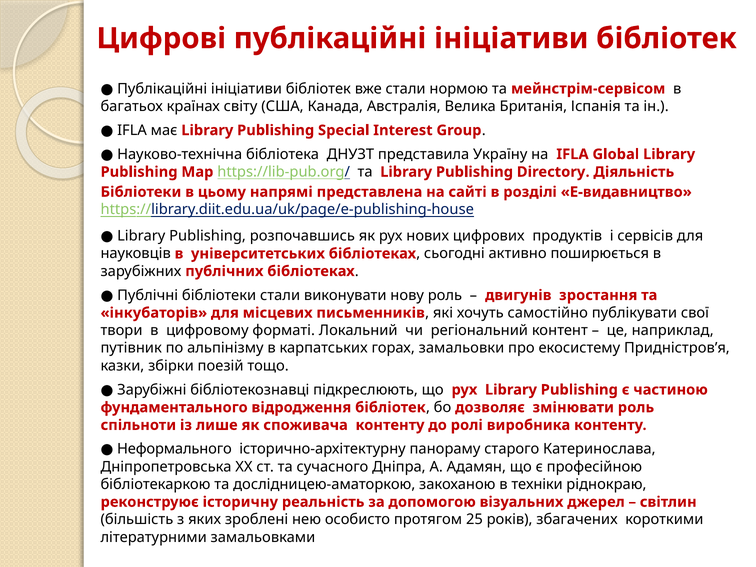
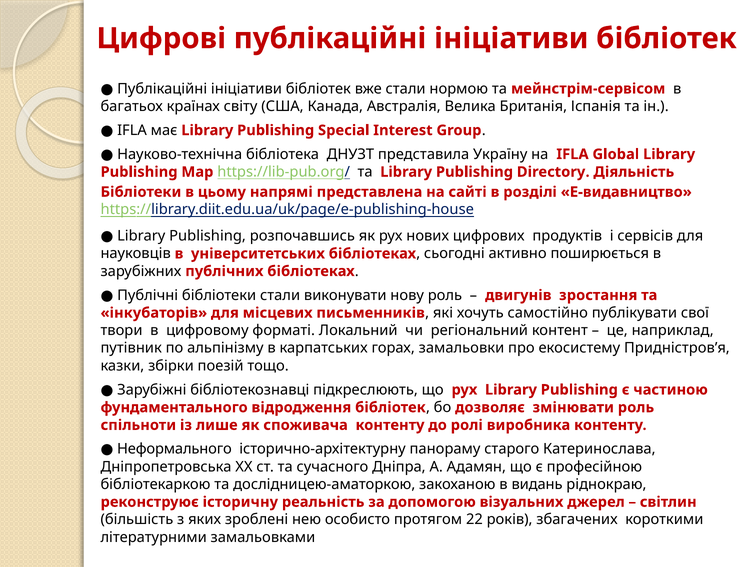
техніки: техніки -> видань (537, 484)
25: 25 -> 22 (474, 520)
